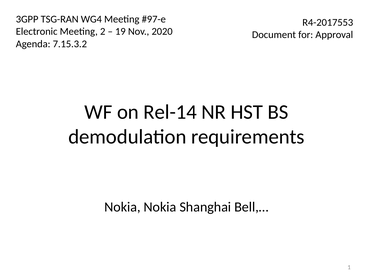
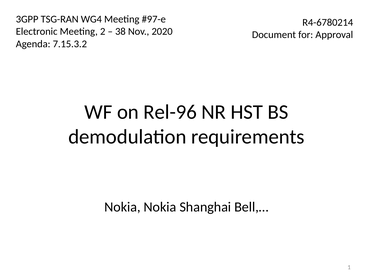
R4-2017553: R4-2017553 -> R4-6780214 (328, 22)
19: 19 -> 38 (120, 32)
Rel-14: Rel-14 -> Rel-96 (170, 112)
